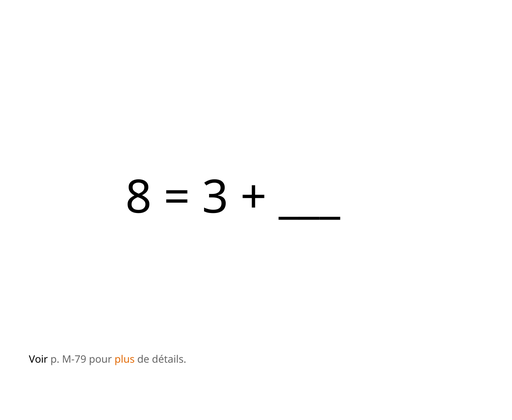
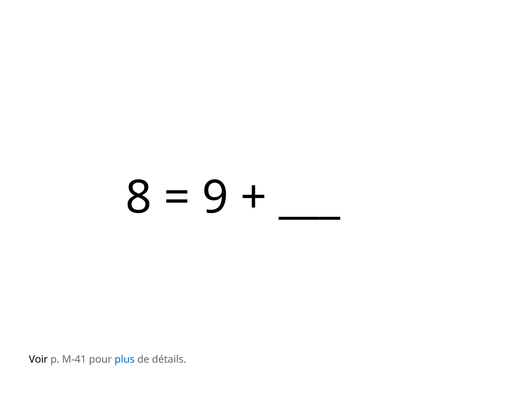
3: 3 -> 9 (215, 198)
M-79: M-79 -> M-41 (74, 359)
plus colour: orange -> blue (125, 359)
